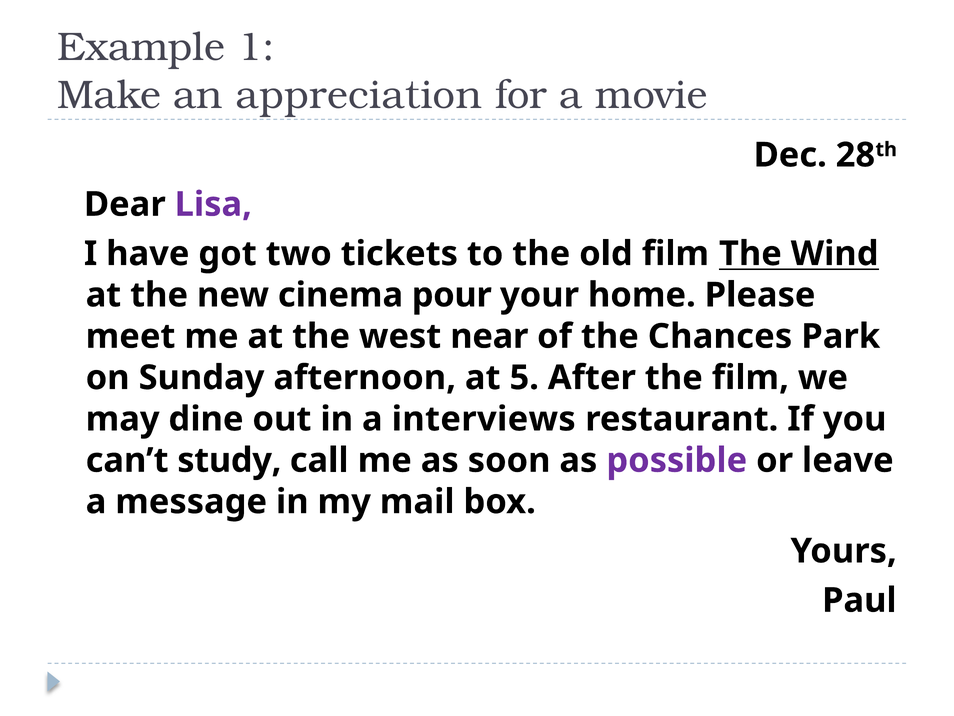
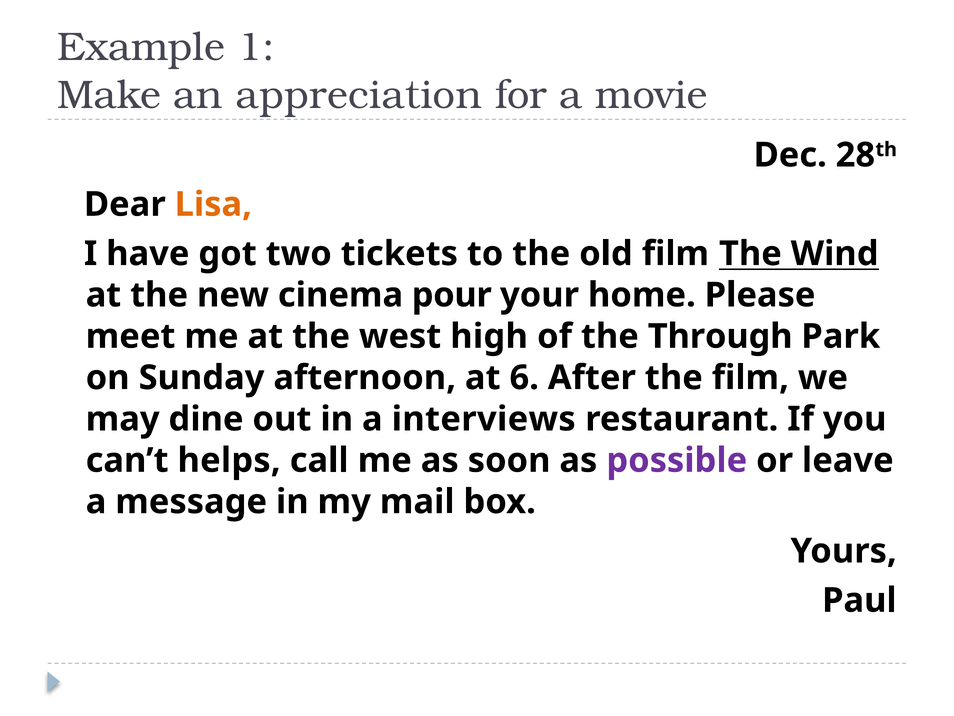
Lisa colour: purple -> orange (213, 204)
near: near -> high (489, 336)
Chances: Chances -> Through (720, 336)
5: 5 -> 6 (524, 377)
study: study -> helps (229, 460)
